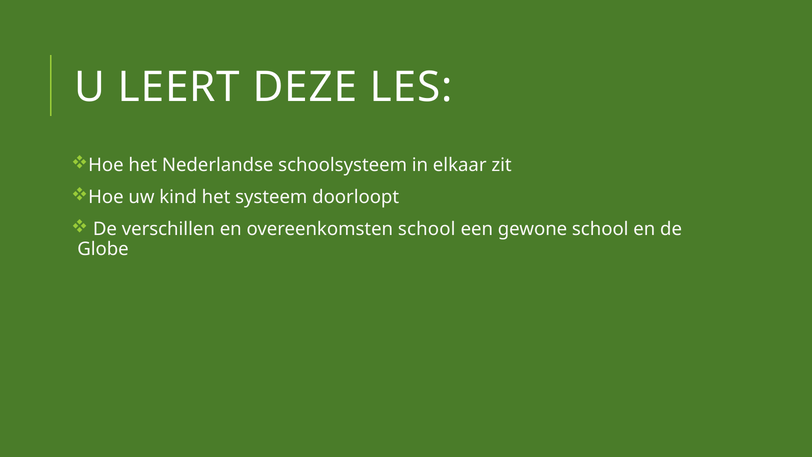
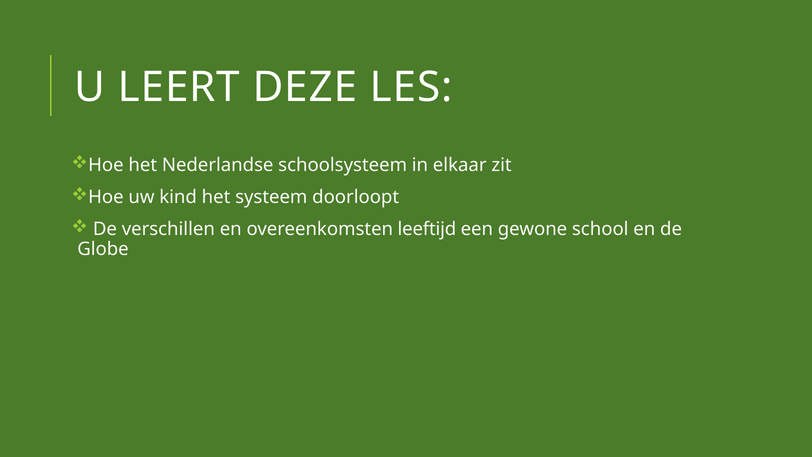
overeenkomsten school: school -> leeftijd (427, 229)
